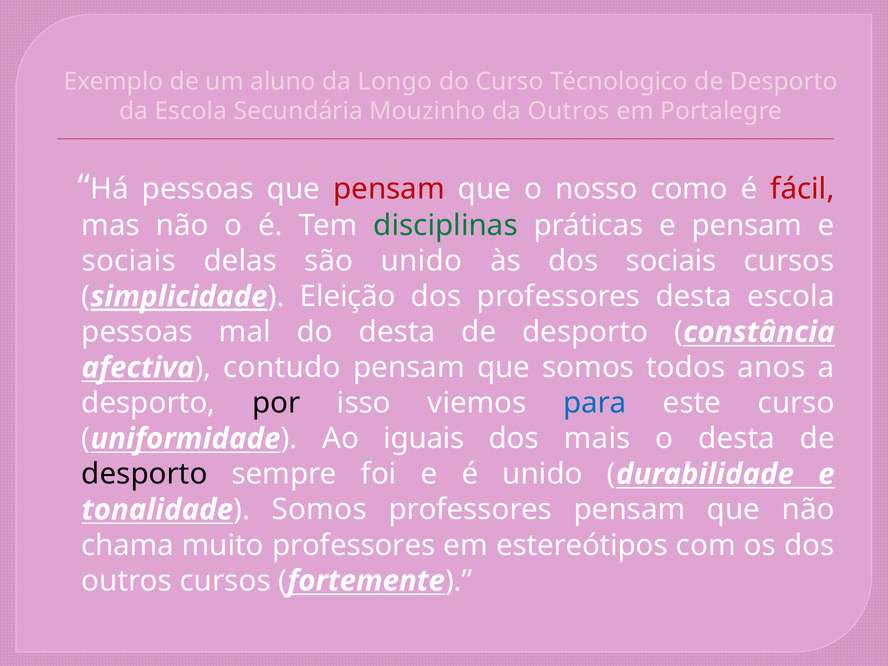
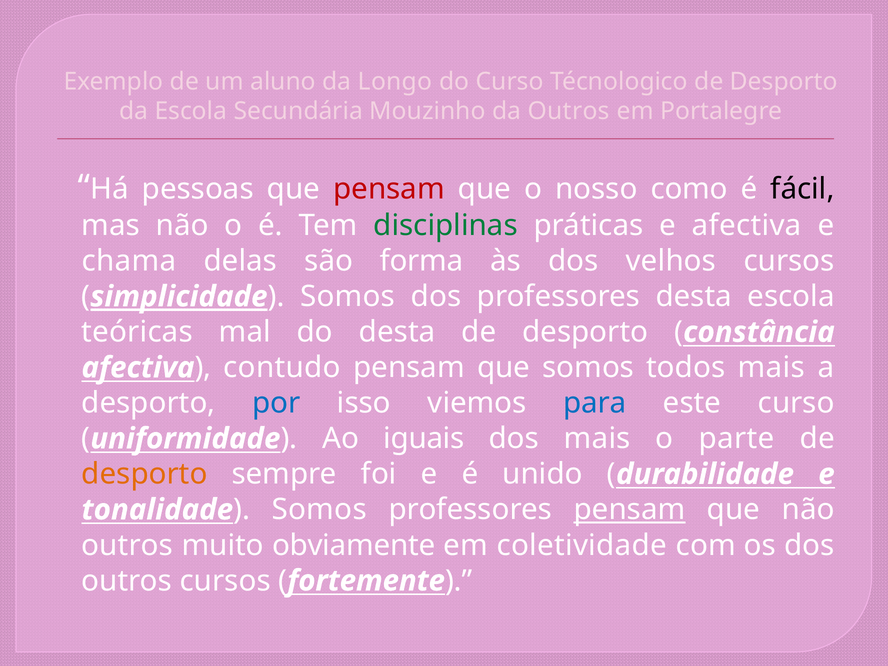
fácil colour: red -> black (802, 189)
e pensam: pensam -> afectiva (747, 226)
sociais: sociais -> chama (129, 261)
são unido: unido -> forma (422, 261)
dos sociais: sociais -> velhos (671, 261)
Eleição: Eleição -> Somos (348, 297)
pessoas: pessoas -> teóricas (137, 332)
todos anos: anos -> mais (771, 368)
por colour: black -> blue (276, 403)
o desta: desta -> parte (737, 439)
desporto colour: black -> orange (144, 474)
pensam underline: none -> present (629, 510)
chama: chama -> outros (127, 545)
muito professores: professores -> obviamente (354, 545)
estereótipos: estereótipos -> coletividade (582, 545)
